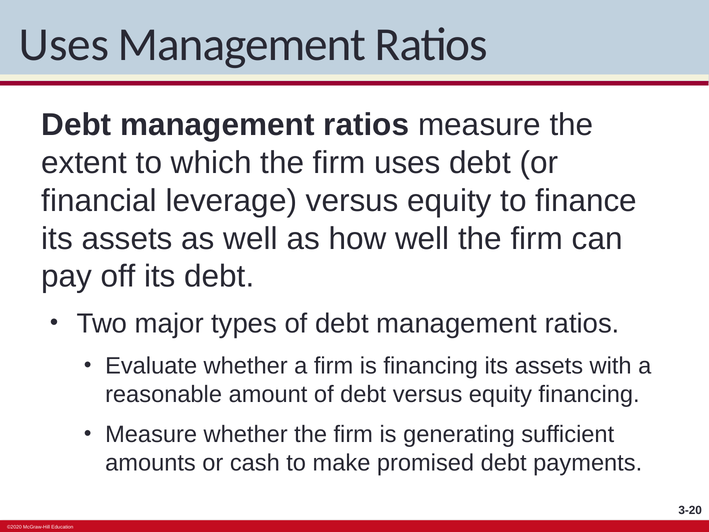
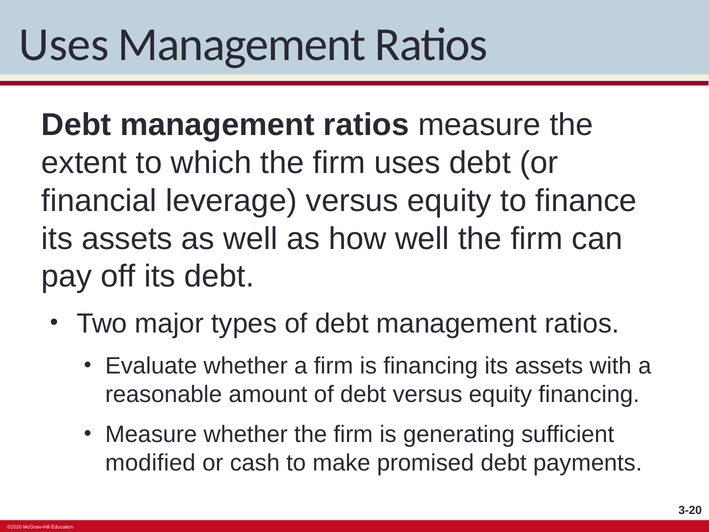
amounts: amounts -> modified (150, 463)
